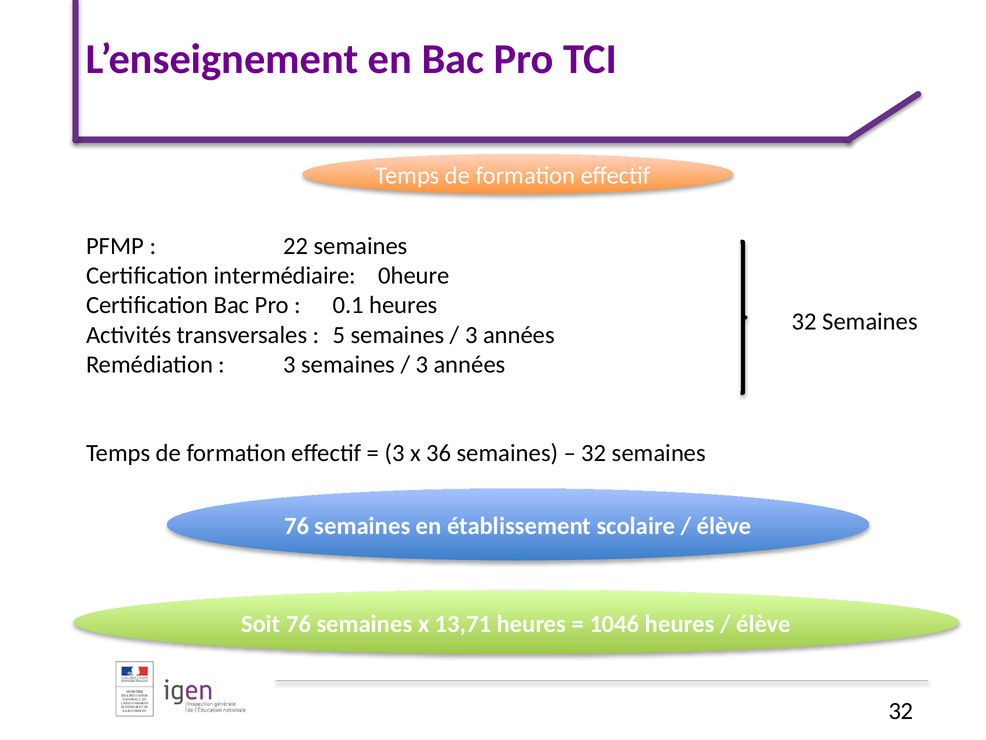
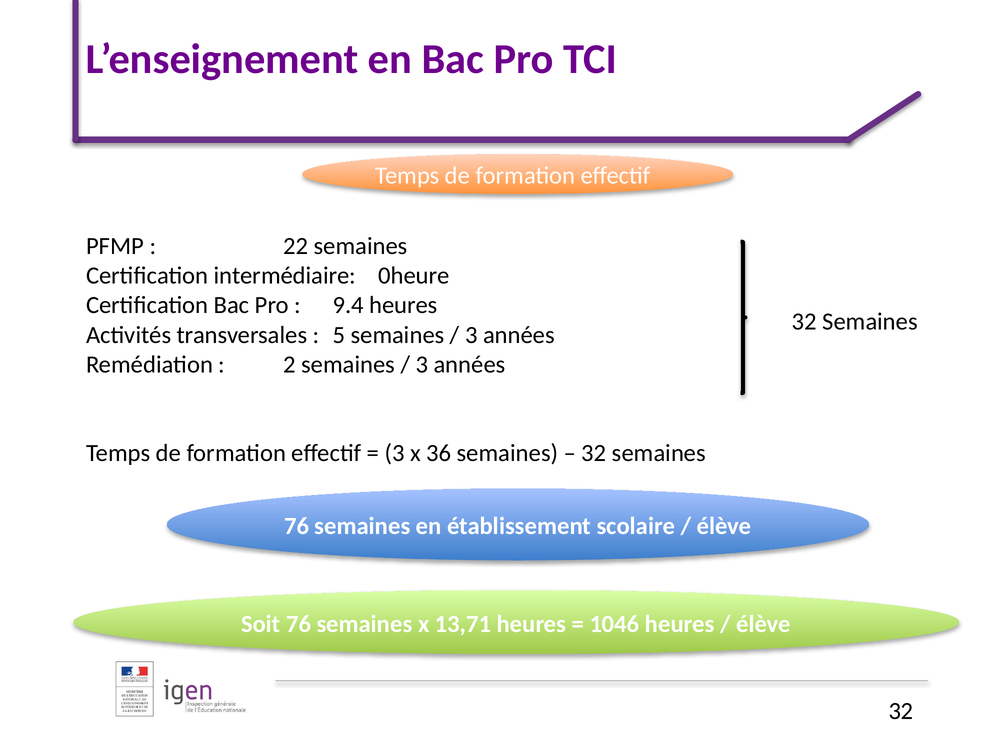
0.1: 0.1 -> 9.4 (348, 305)
3: 3 -> 2 (290, 364)
